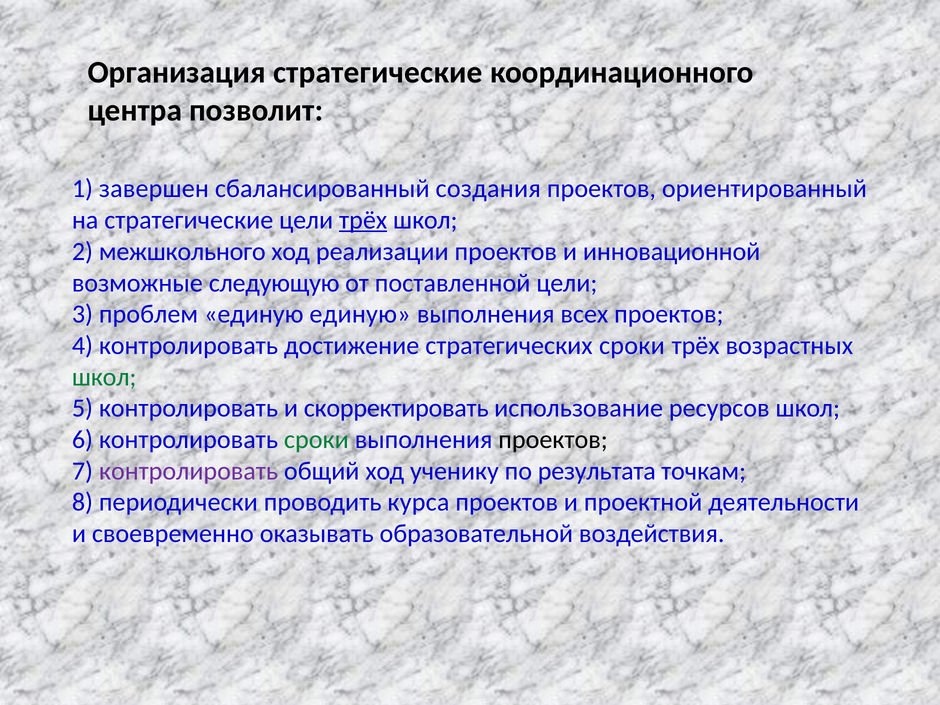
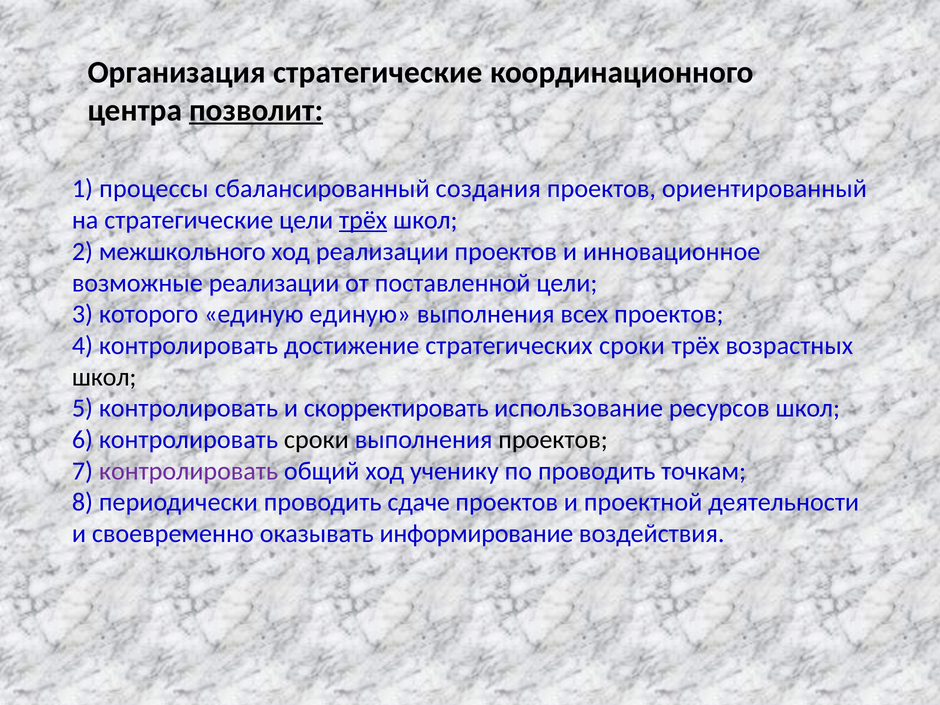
позволит underline: none -> present (256, 110)
завершен: завершен -> процессы (154, 189)
инновационной: инновационной -> инновационное (672, 252)
возможные следующую: следующую -> реализации (274, 283)
проблем: проблем -> которого (149, 314)
школ colour: green -> black (104, 377)
сроки colour: green -> black (316, 440)
по результата: результата -> проводить (597, 471)
курса: курса -> сдаче (419, 502)
образовательной: образовательной -> информирование (476, 534)
